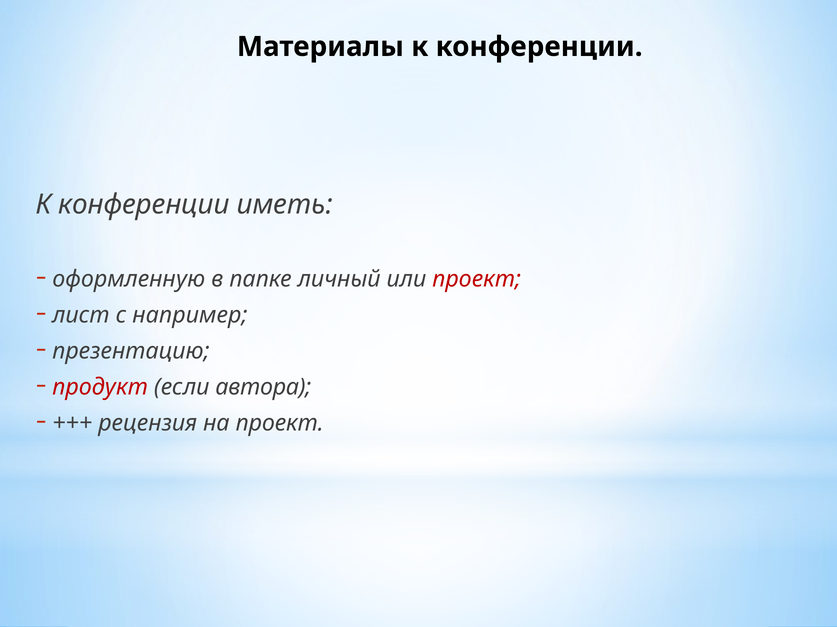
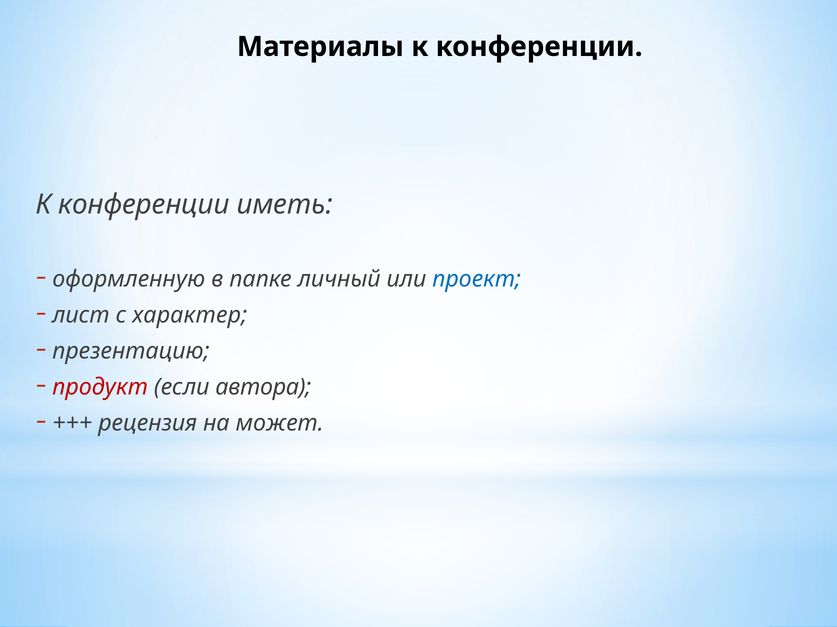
проект colour: red -> blue (477, 280)
например: например -> характер (190, 316)
на проект: проект -> может (280, 424)
